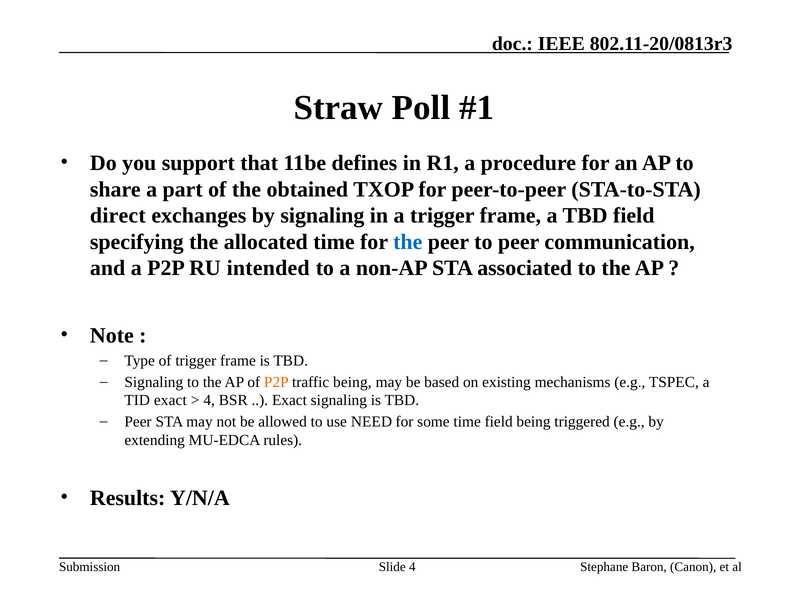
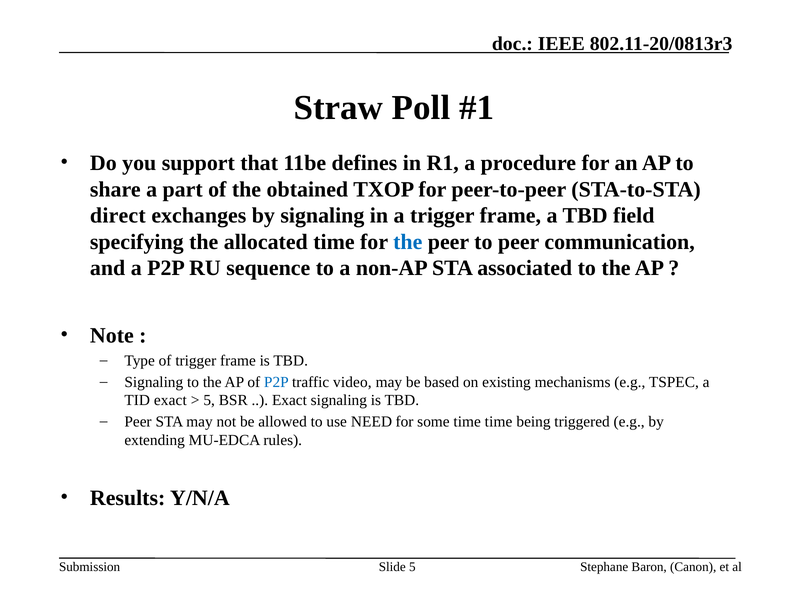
intended: intended -> sequence (268, 268)
P2P colour: orange -> blue (276, 382)
traffic being: being -> video (352, 382)
4: 4 -> 5 (209, 400)
time field: field -> time (499, 422)
Slide 4: 4 -> 5 (412, 567)
